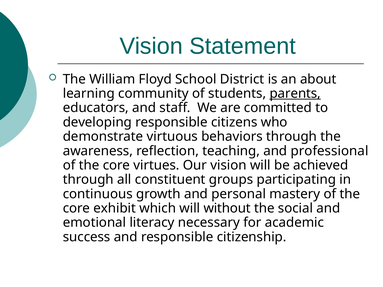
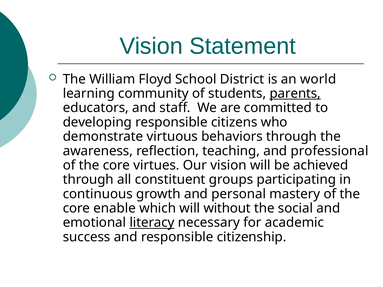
about: about -> world (318, 79)
exhibit: exhibit -> enable (115, 208)
literacy underline: none -> present (152, 223)
